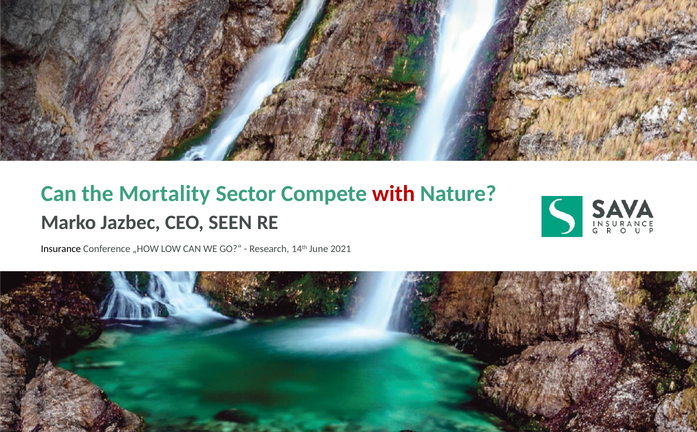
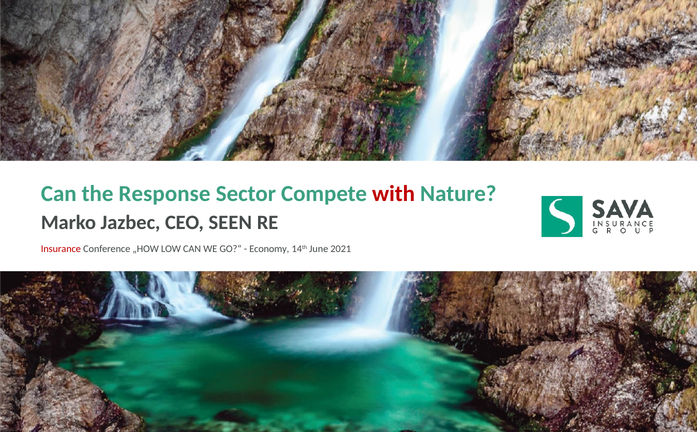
Mortality: Mortality -> Response (165, 194)
Insurance colour: black -> red (61, 249)
Research: Research -> Economy (269, 249)
